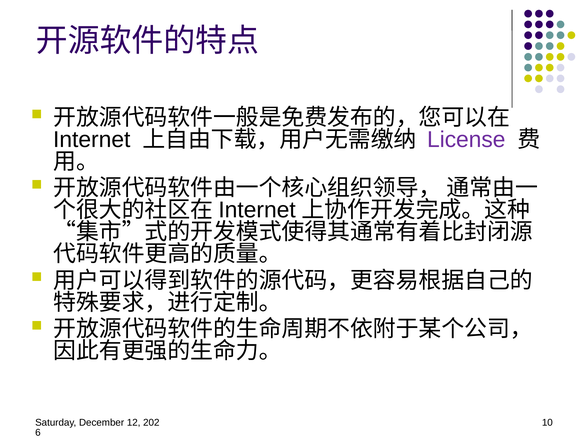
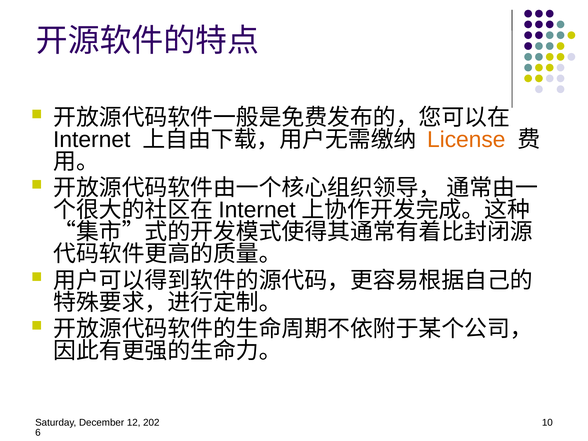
License colour: purple -> orange (466, 140)
